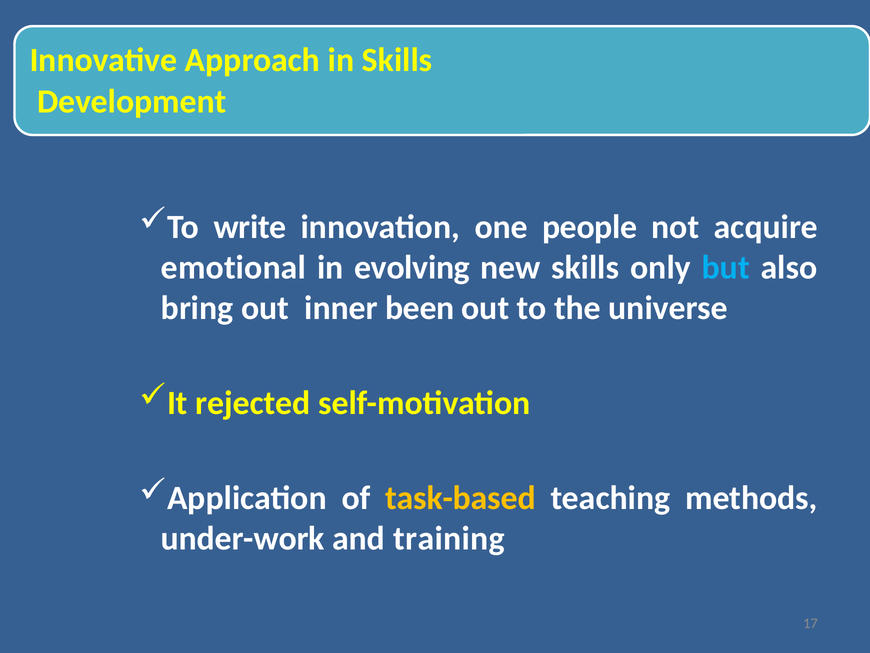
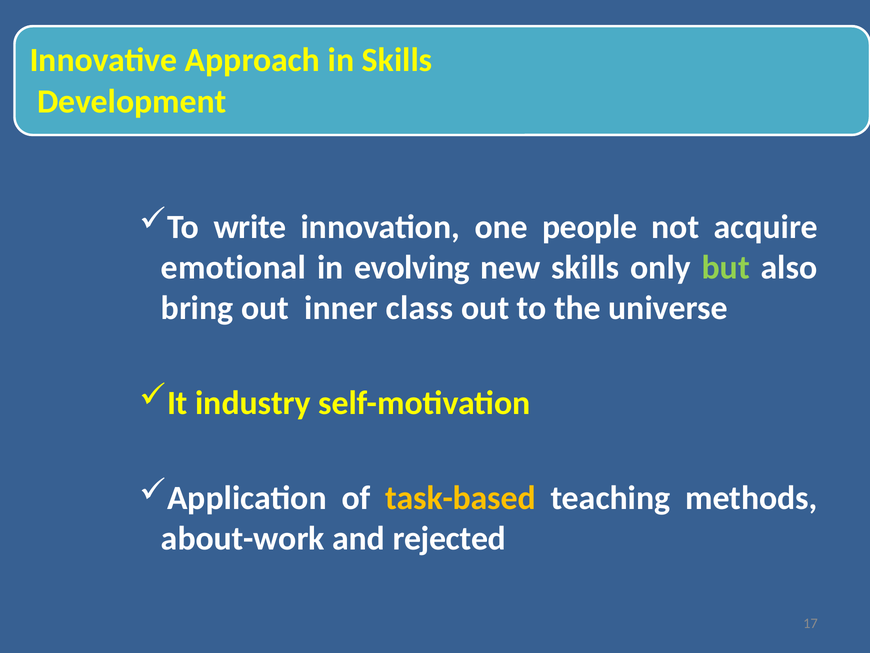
but colour: light blue -> light green (726, 267)
been: been -> class (419, 308)
rejected: rejected -> industry (253, 403)
under-work: under-work -> about-work (243, 538)
training: training -> rejected (449, 538)
